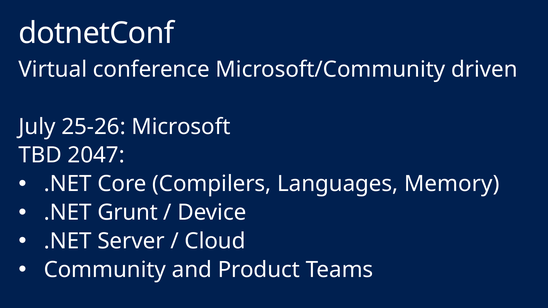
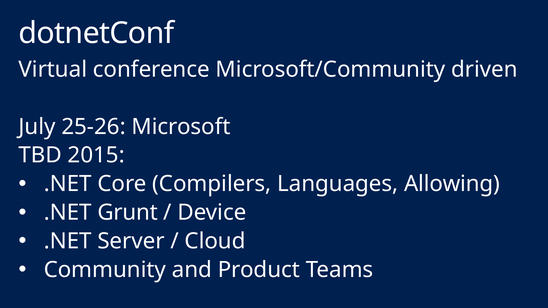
2047: 2047 -> 2015 (96, 155)
Memory: Memory -> Allowing (452, 184)
